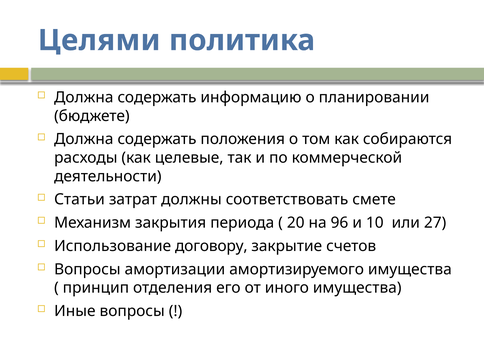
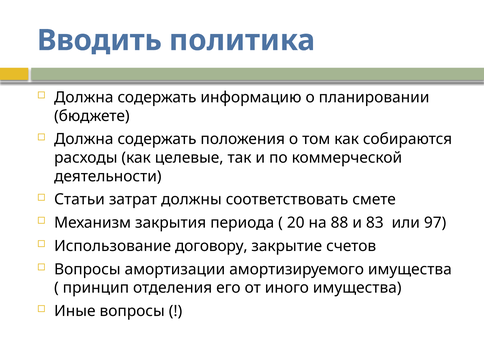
Целями: Целями -> Вводить (99, 40)
96: 96 -> 88 (339, 223)
10: 10 -> 83 (375, 223)
27: 27 -> 97 (435, 223)
